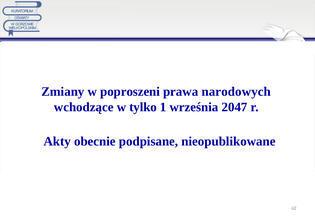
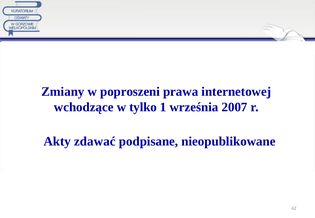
narodowych: narodowych -> internetowej (236, 92)
2047: 2047 -> 2007 (235, 107)
obecnie: obecnie -> zdawać (95, 141)
